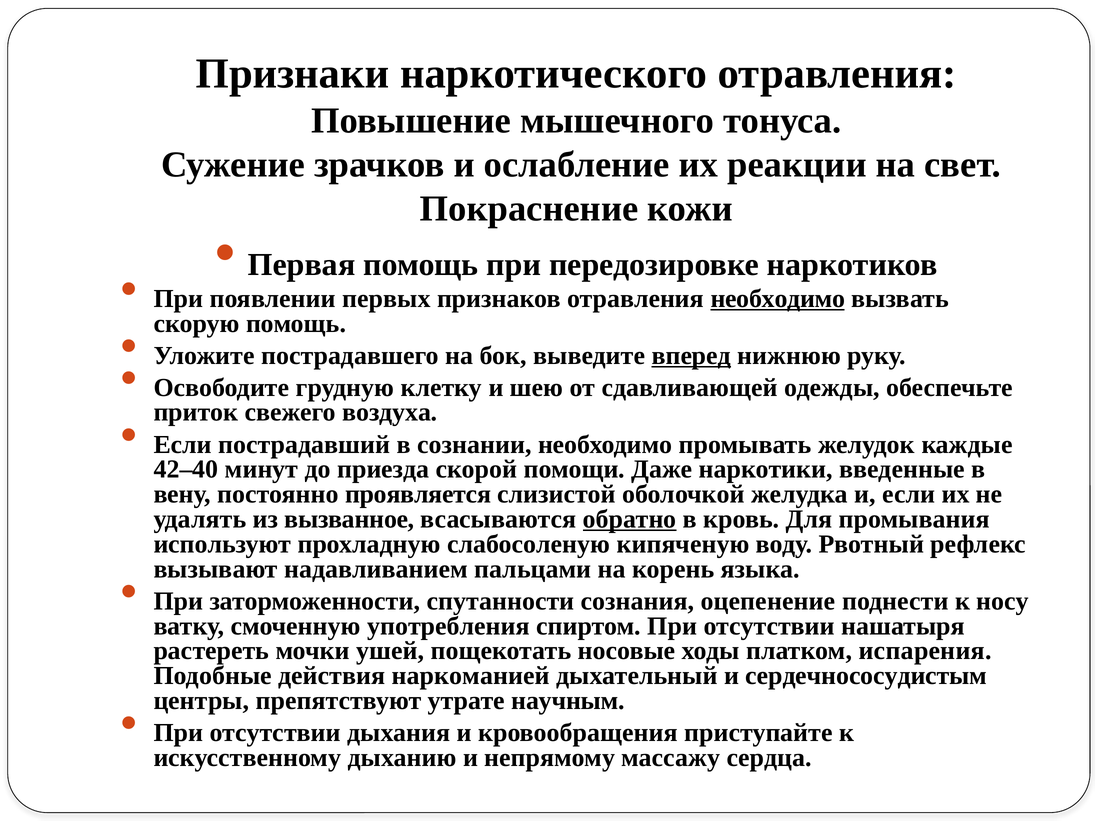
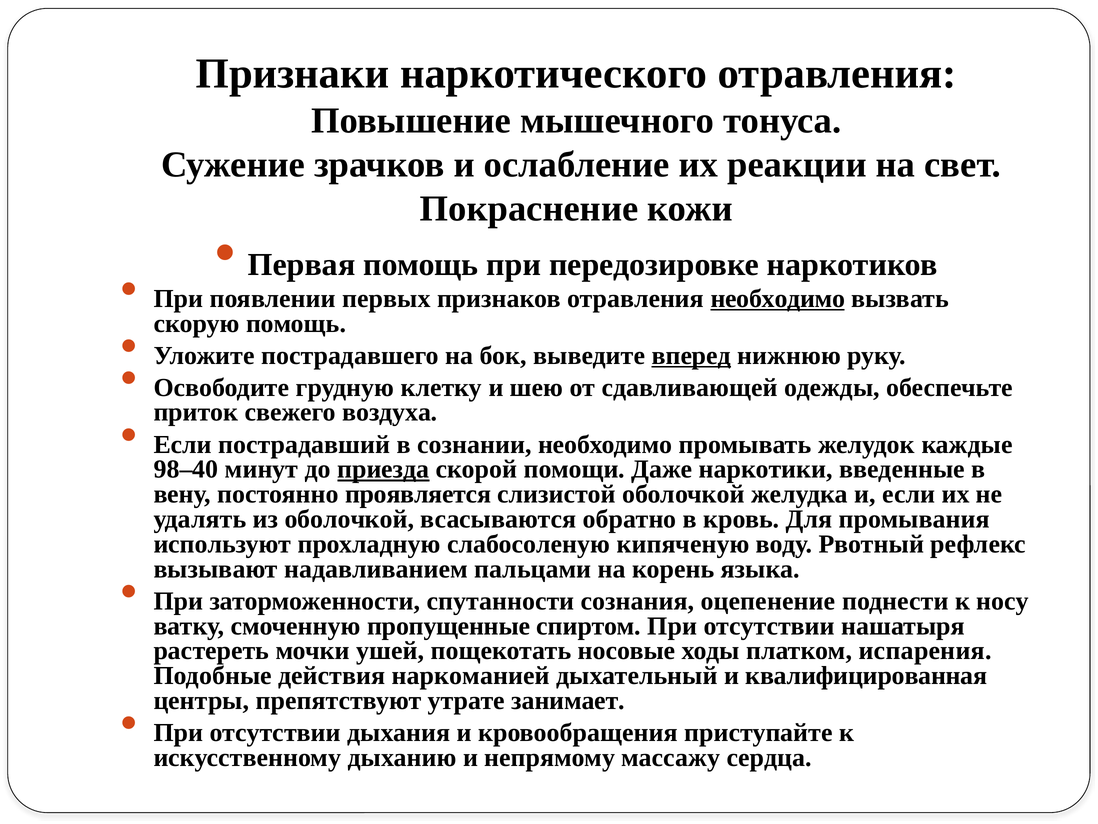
42–40: 42–40 -> 98–40 (186, 469)
приезда underline: none -> present (383, 469)
из вызванное: вызванное -> оболочкой (349, 519)
обратно underline: present -> none (630, 519)
употребления: употребления -> пропущенные (449, 626)
сердечнососудистым: сердечнососудистым -> квалифицированная (866, 675)
научным: научным -> занимает (568, 700)
